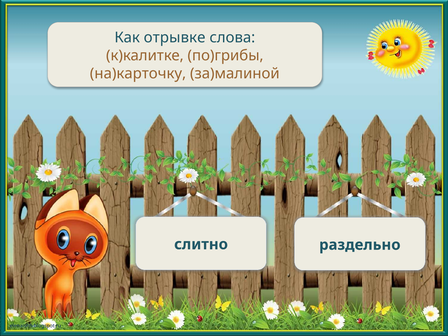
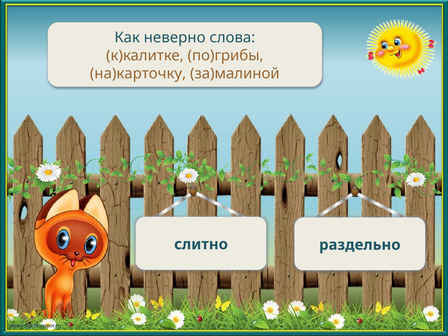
отрывке: отрывке -> неверно (175, 38)
